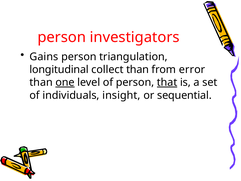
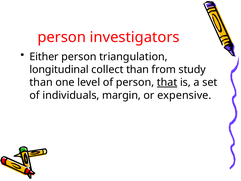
Gains: Gains -> Either (44, 57)
error: error -> study (192, 69)
one underline: present -> none (65, 82)
insight: insight -> margin (121, 95)
sequential: sequential -> expensive (184, 95)
